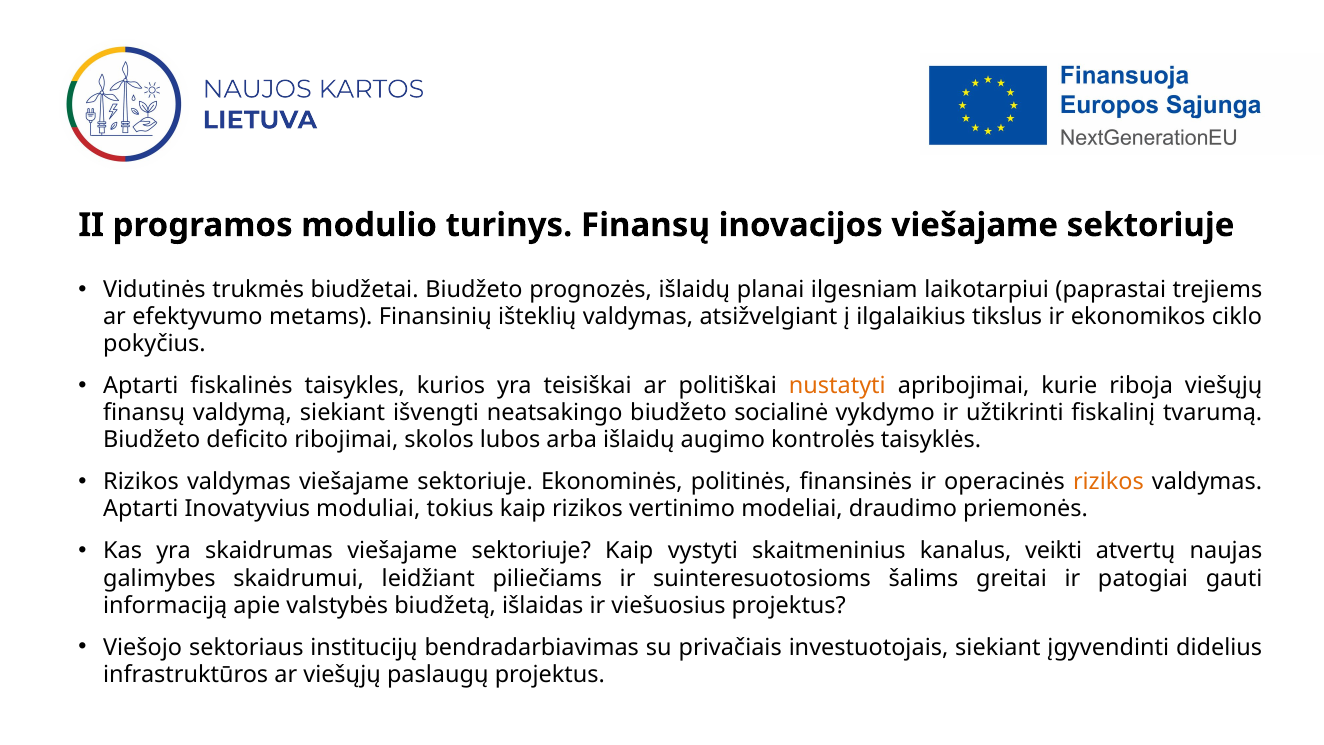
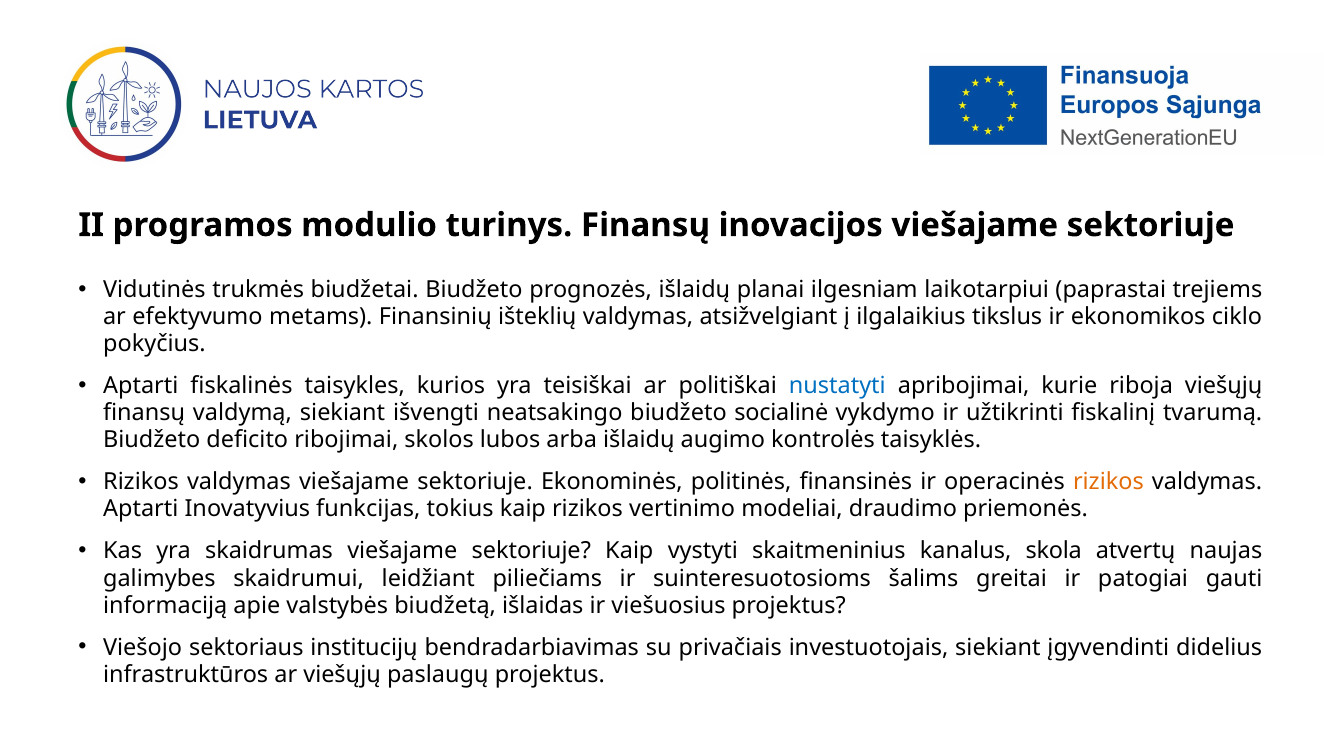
nustatyti colour: orange -> blue (837, 386)
moduliai: moduliai -> funkcijas (368, 509)
veikti: veikti -> skola (1054, 551)
